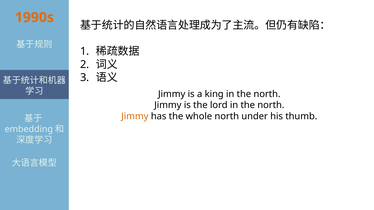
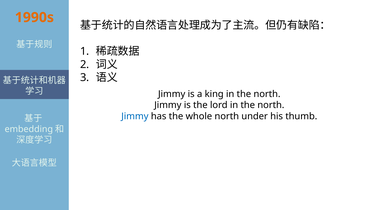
Jimmy colour: orange -> blue (135, 117)
